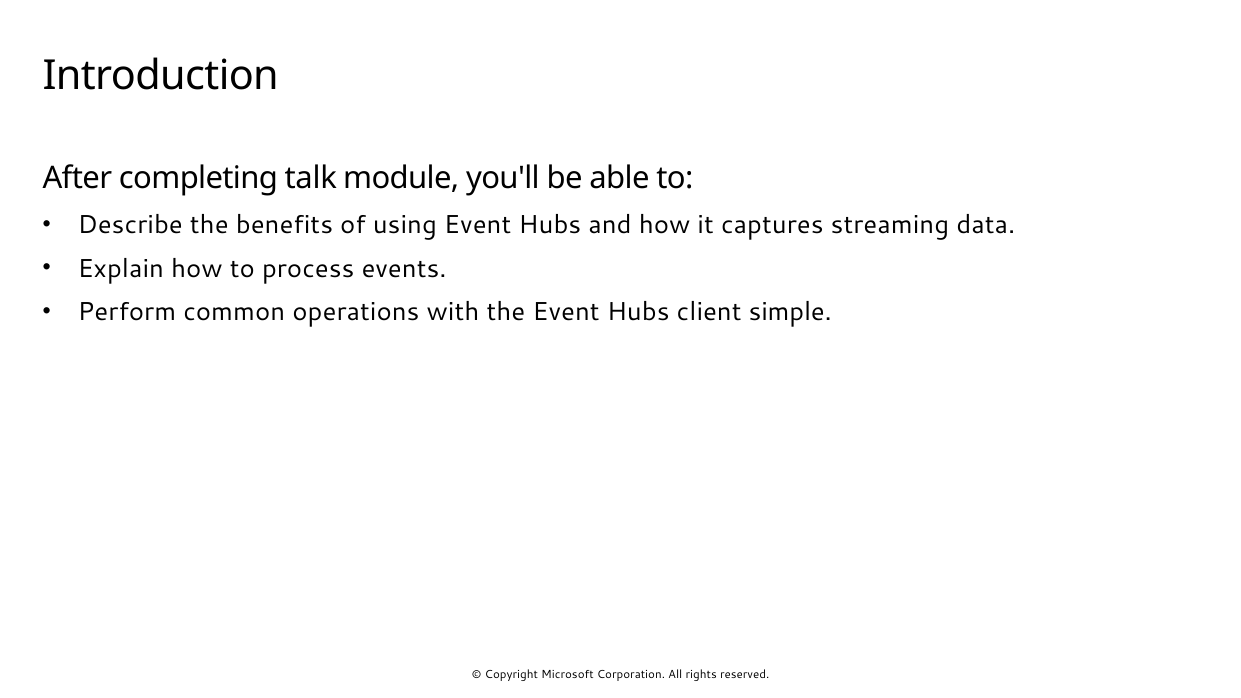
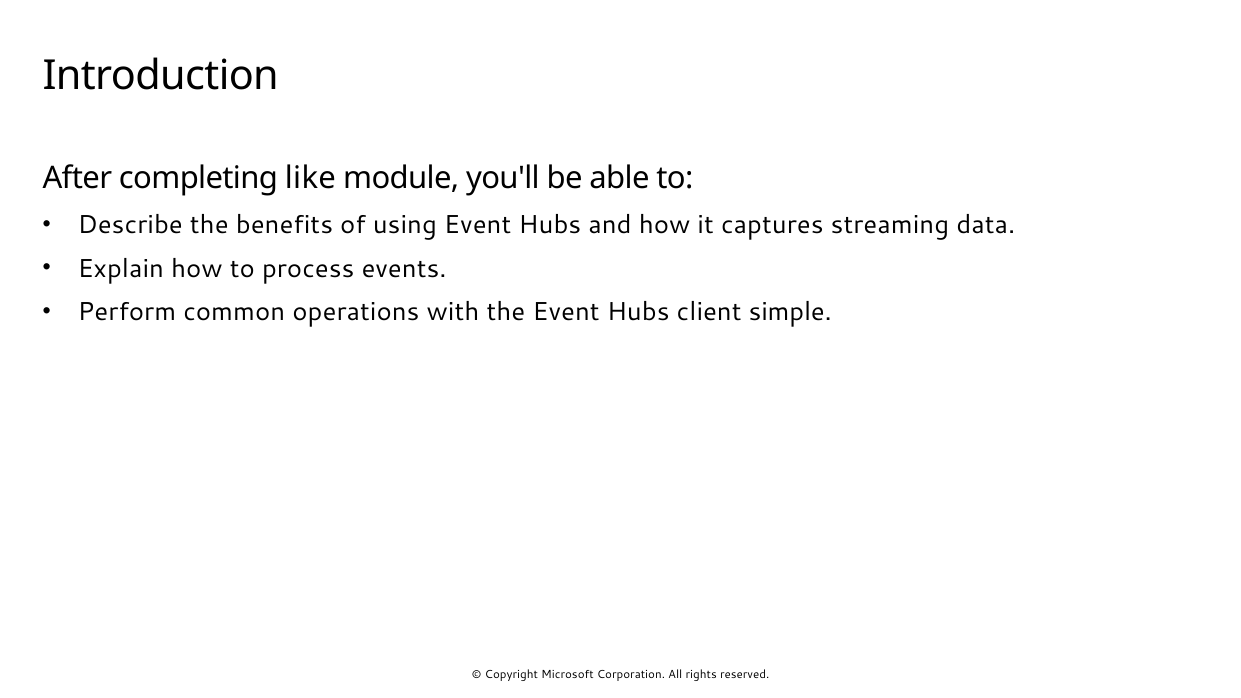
talk: talk -> like (310, 178)
